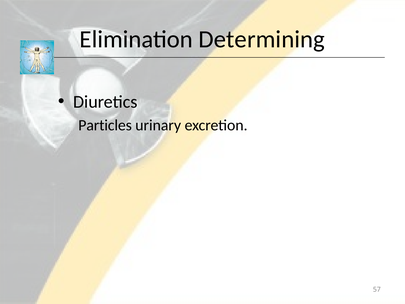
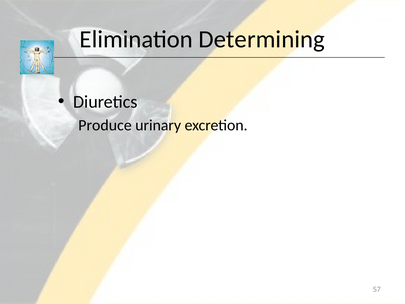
Particles: Particles -> Produce (105, 125)
